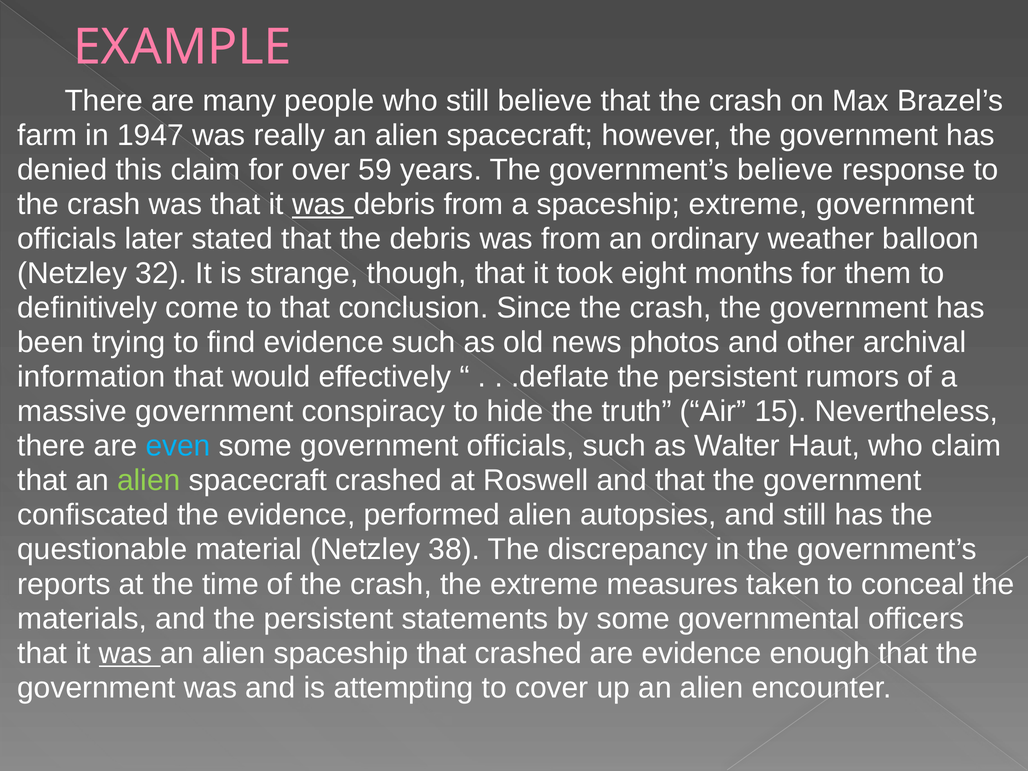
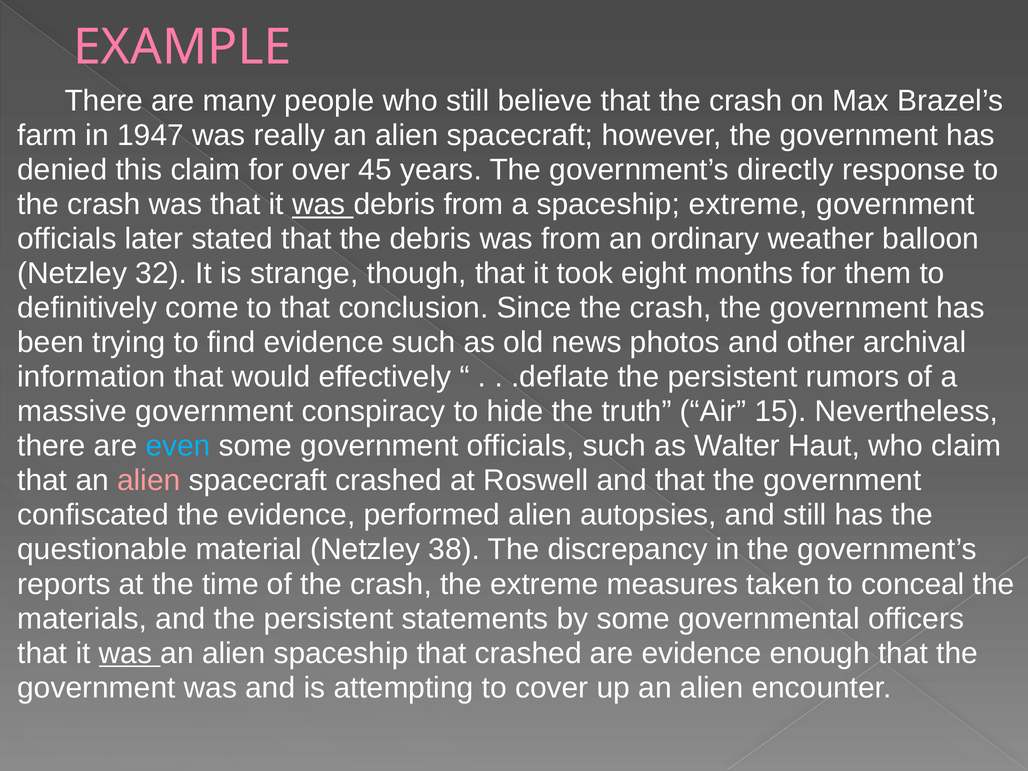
59: 59 -> 45 (375, 170)
government’s believe: believe -> directly (785, 170)
alien colour: light green -> pink (149, 481)
